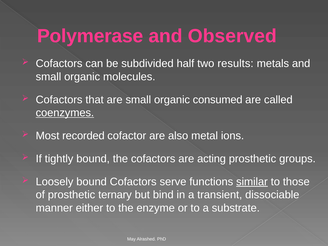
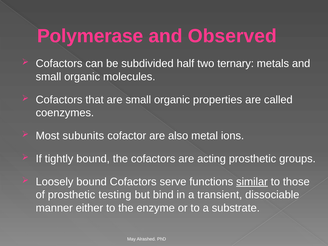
results: results -> ternary (236, 64)
consumed: consumed -> properties (218, 100)
coenzymes underline: present -> none (65, 113)
recorded: recorded -> subunits (83, 136)
ternary: ternary -> testing (115, 195)
